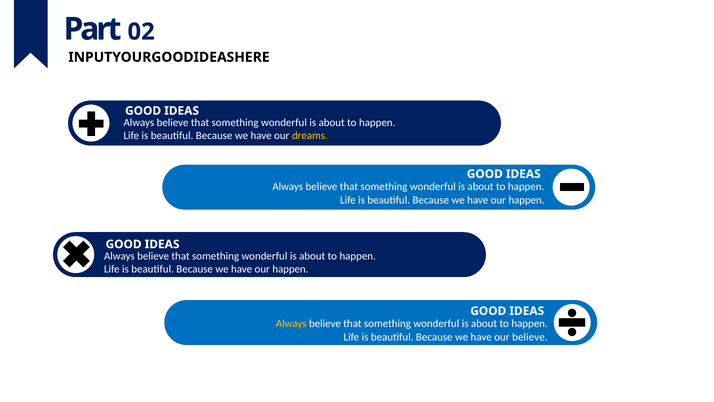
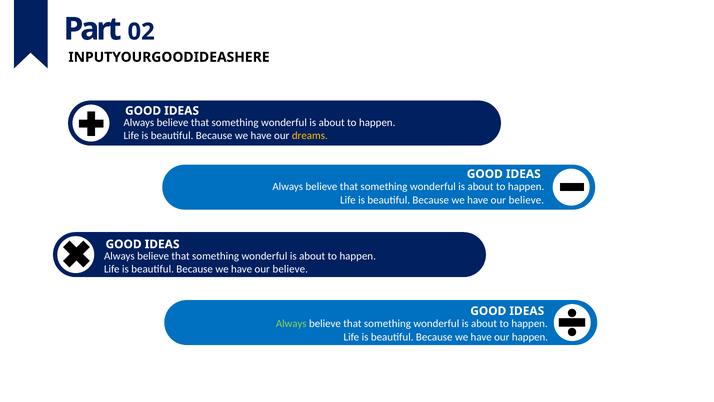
happen: happen -> believe (526, 200)
happen: happen -> believe (290, 269)
Always colour: yellow -> light green (291, 324)
our believe: believe -> happen (530, 337)
